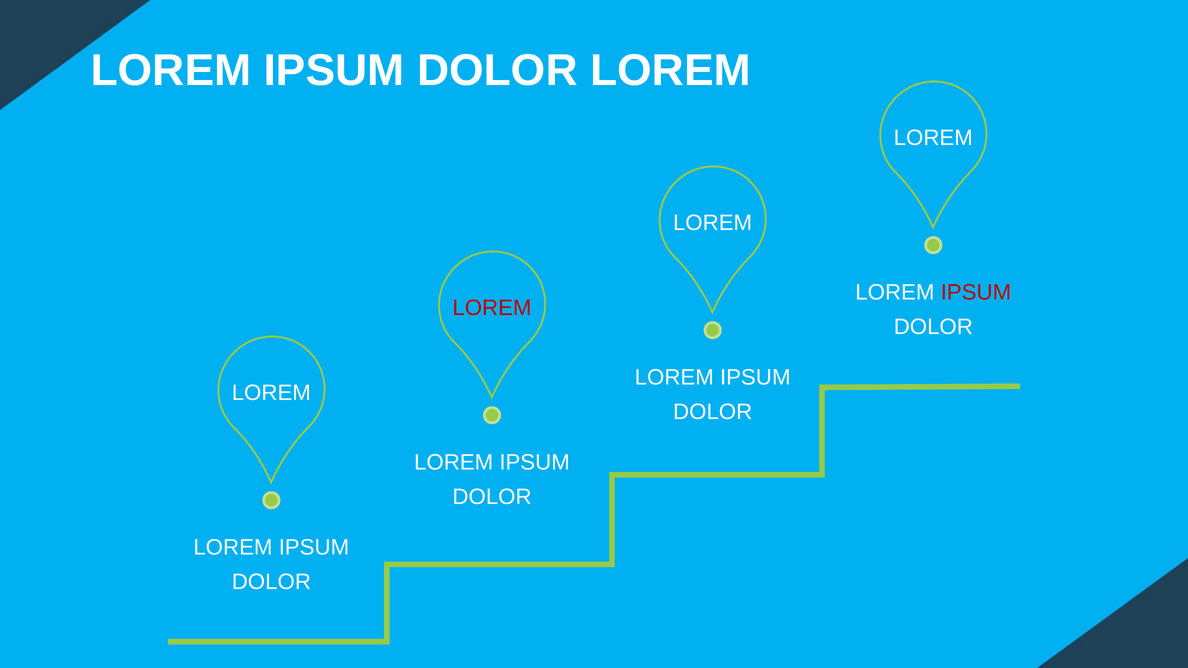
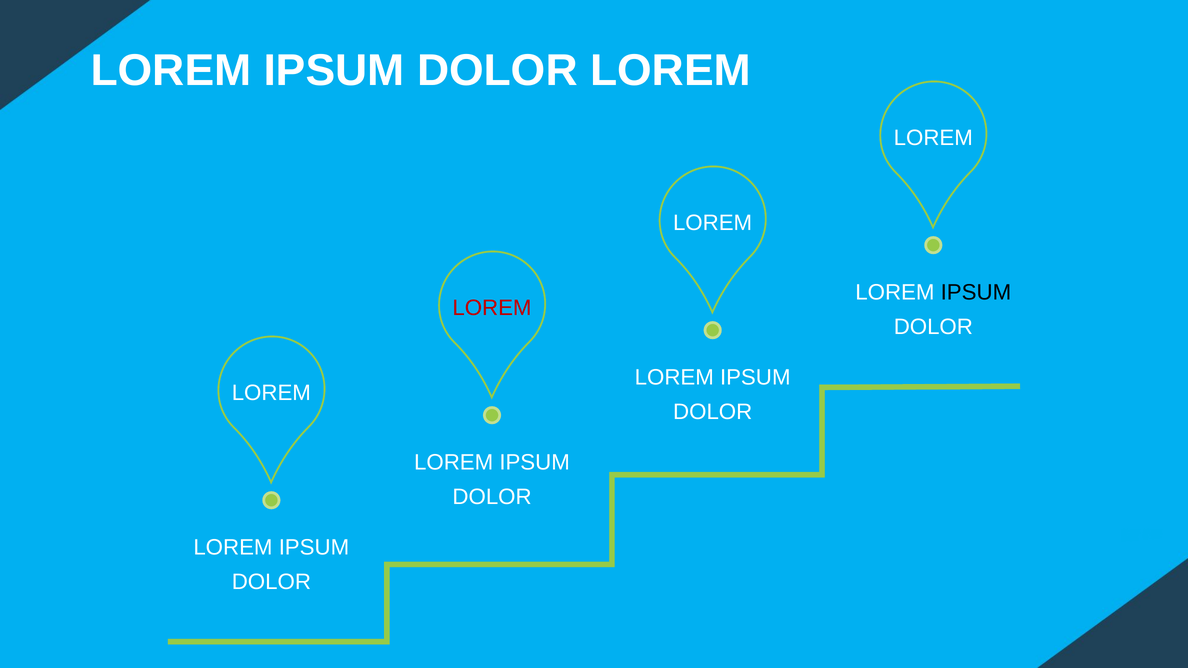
IPSUM colour: red -> black (976, 292)
